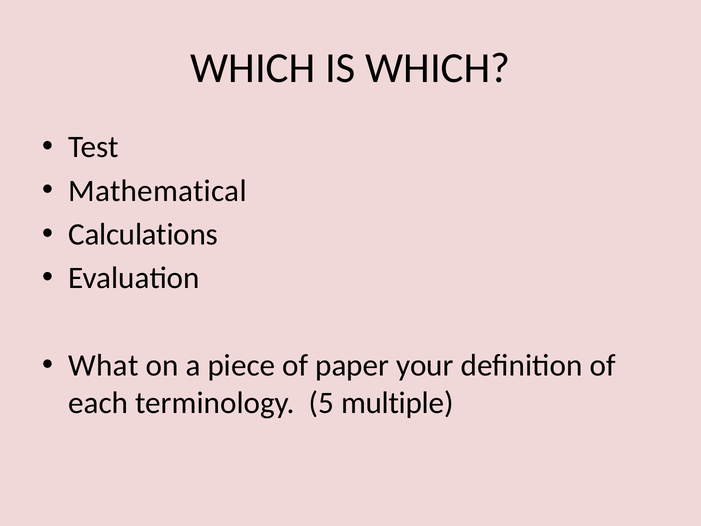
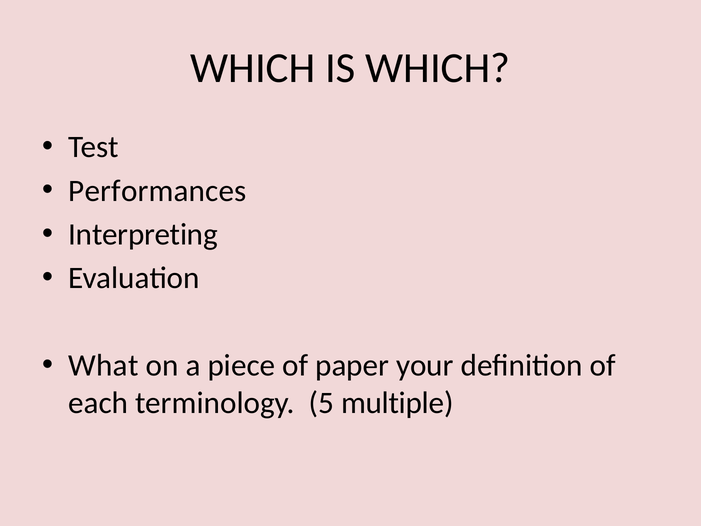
Mathematical: Mathematical -> Performances (158, 191)
Calculations: Calculations -> Interpreting (143, 234)
